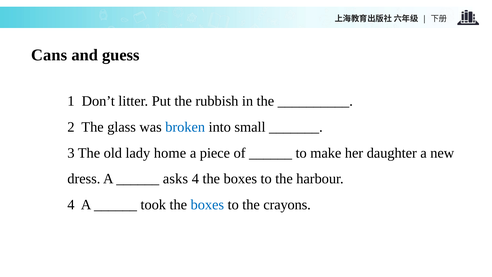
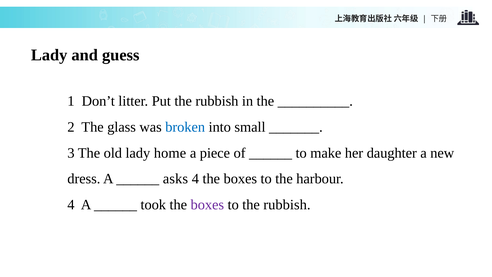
Cans: Cans -> Lady (49, 55)
boxes colour: blue -> purple (207, 205)
to the crayons: crayons -> rubbish (287, 205)
